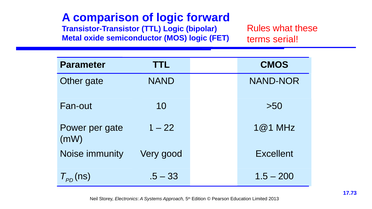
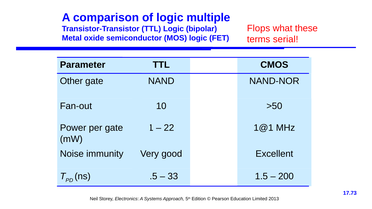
forward: forward -> multiple (208, 17)
Rules: Rules -> Flops (259, 28)
